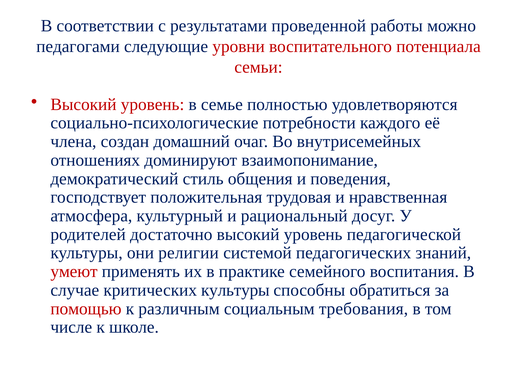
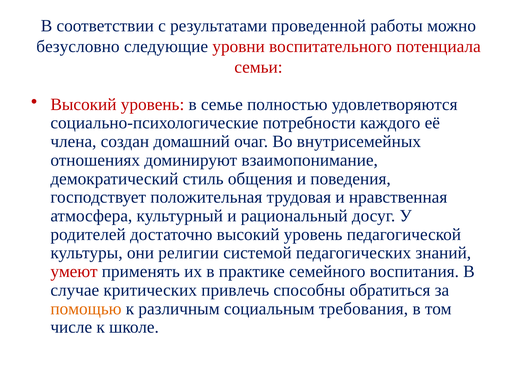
педагогами: педагогами -> безусловно (78, 47)
критических культуры: культуры -> привлечь (235, 291)
помощью colour: red -> orange (86, 309)
